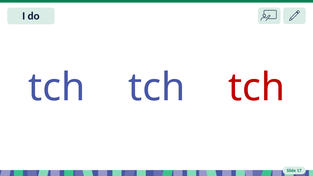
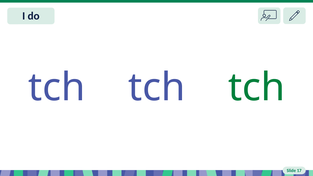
tch colour: red -> green (257, 88)
